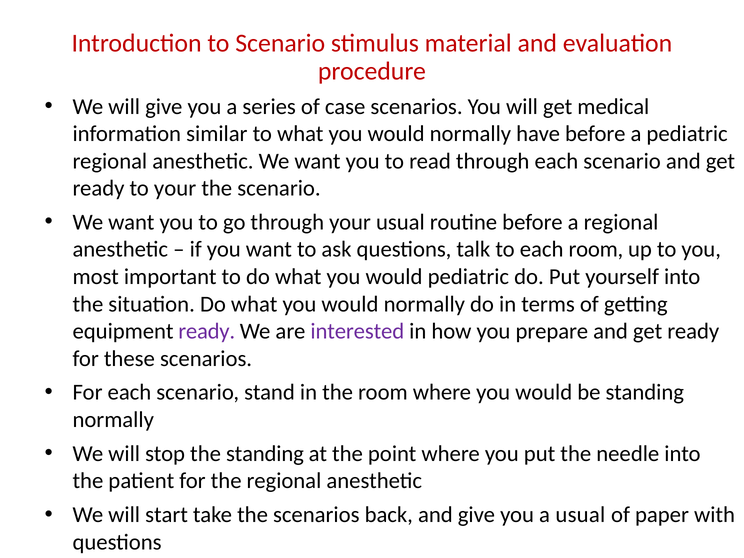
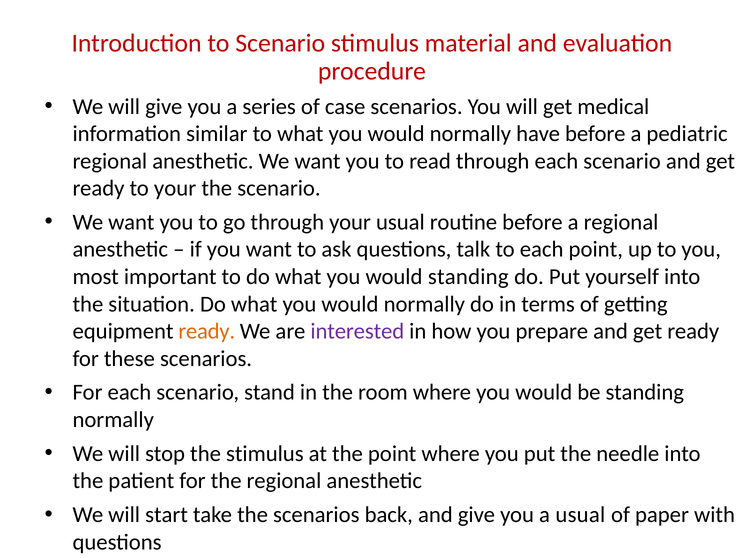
each room: room -> point (596, 249)
would pediatric: pediatric -> standing (468, 277)
ready colour: purple -> orange (207, 331)
the standing: standing -> stimulus (265, 454)
